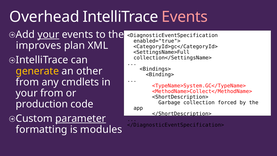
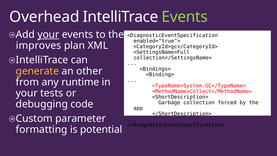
Events colour: pink -> light green (185, 17)
cmdlets: cmdlets -> runtime (80, 82)
your from: from -> tests (52, 93)
production: production -> debugging (42, 104)
parameter underline: present -> none (81, 118)
modules: modules -> potential (101, 129)
